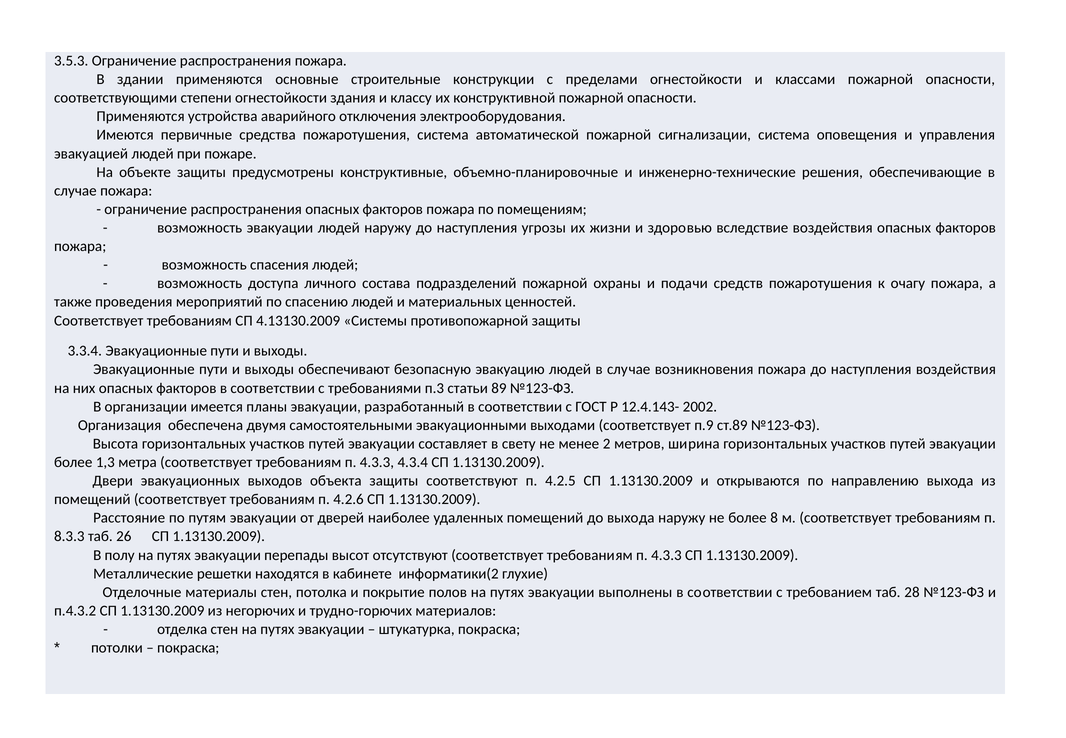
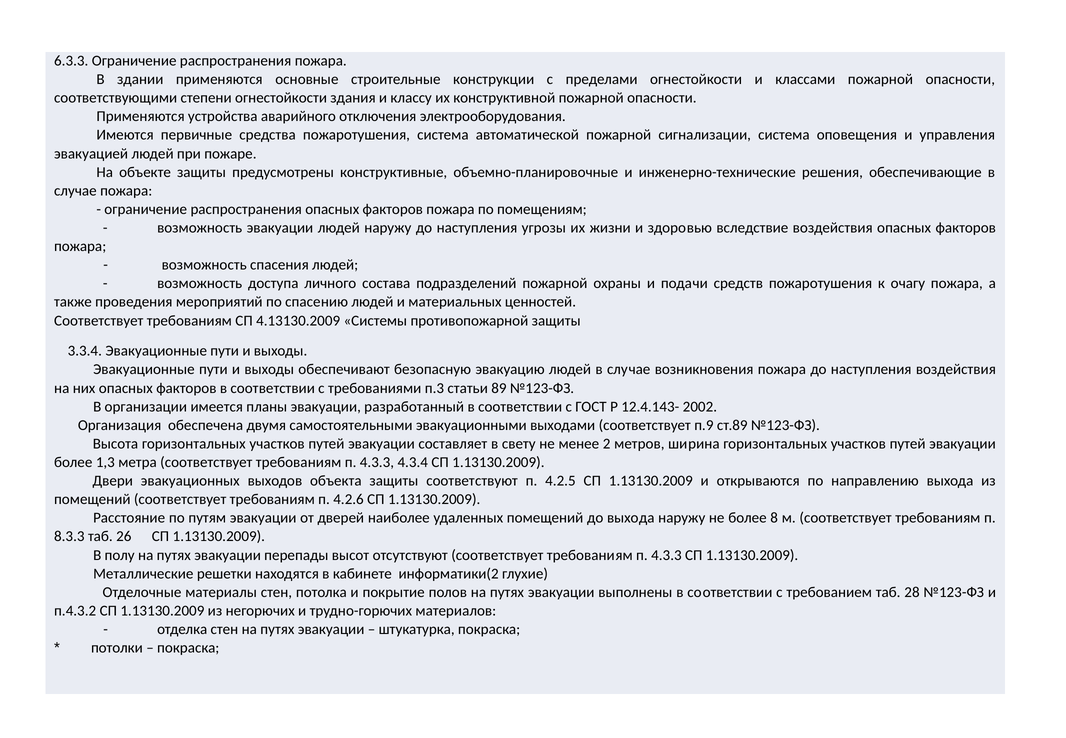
3.5.3: 3.5.3 -> 6.3.3 (71, 61)
